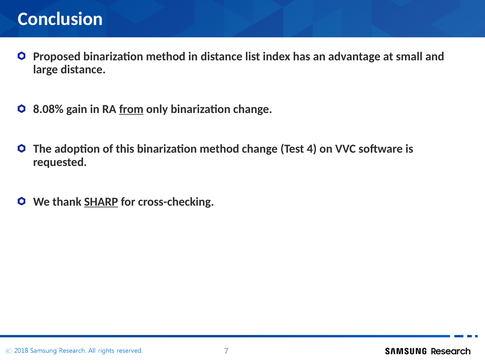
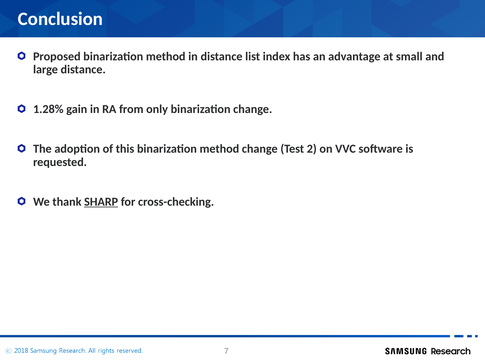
8.08%: 8.08% -> 1.28% (48, 109)
from underline: present -> none (131, 109)
4: 4 -> 2 (312, 149)
